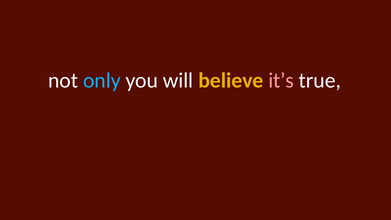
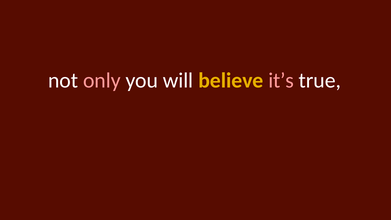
only colour: light blue -> pink (102, 81)
